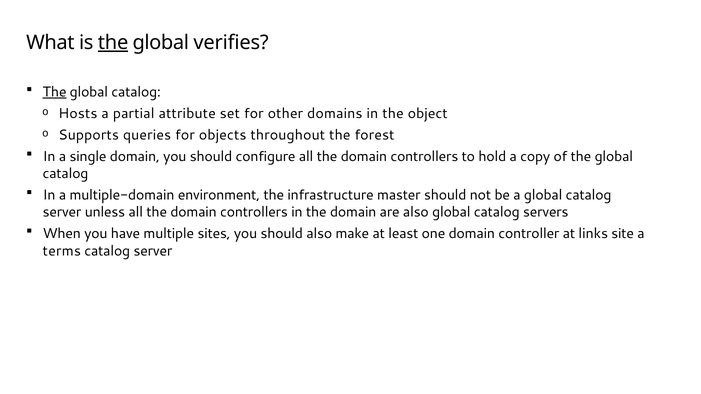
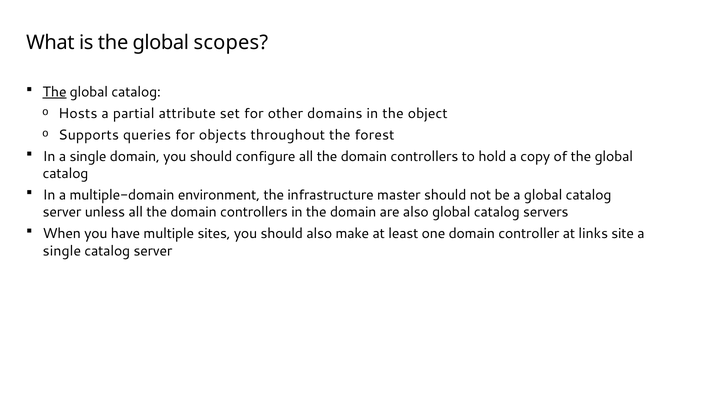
the underline: present -> none (113, 43)
verifies: verifies -> scopes (231, 43)
terms: terms -> single (62, 251)
